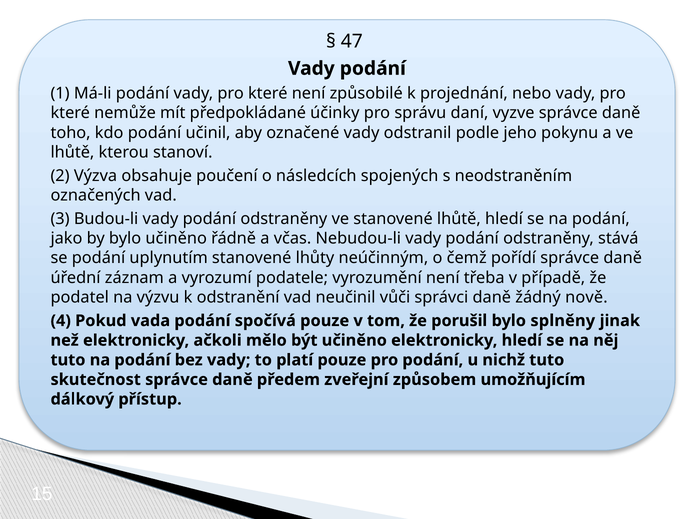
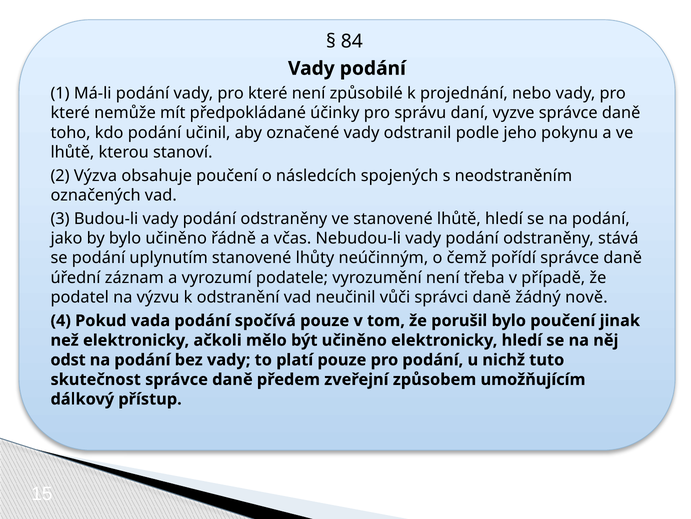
47: 47 -> 84 (352, 41)
bylo splněny: splněny -> poučení (563, 320)
tuto: tuto -> odst (68, 359)
